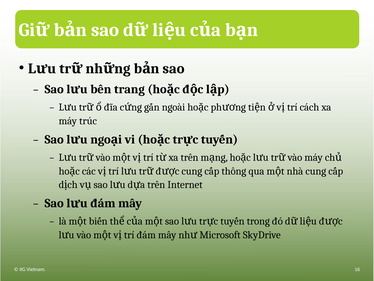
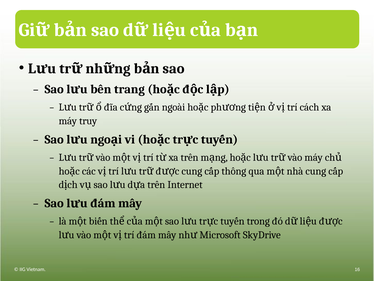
trúc: trúc -> truy (88, 121)
